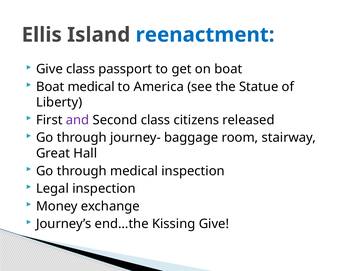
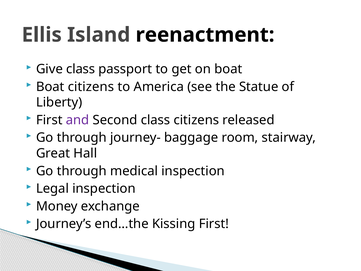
reenactment colour: blue -> black (205, 35)
Boat medical: medical -> citizens (91, 87)
Kissing Give: Give -> First (214, 224)
